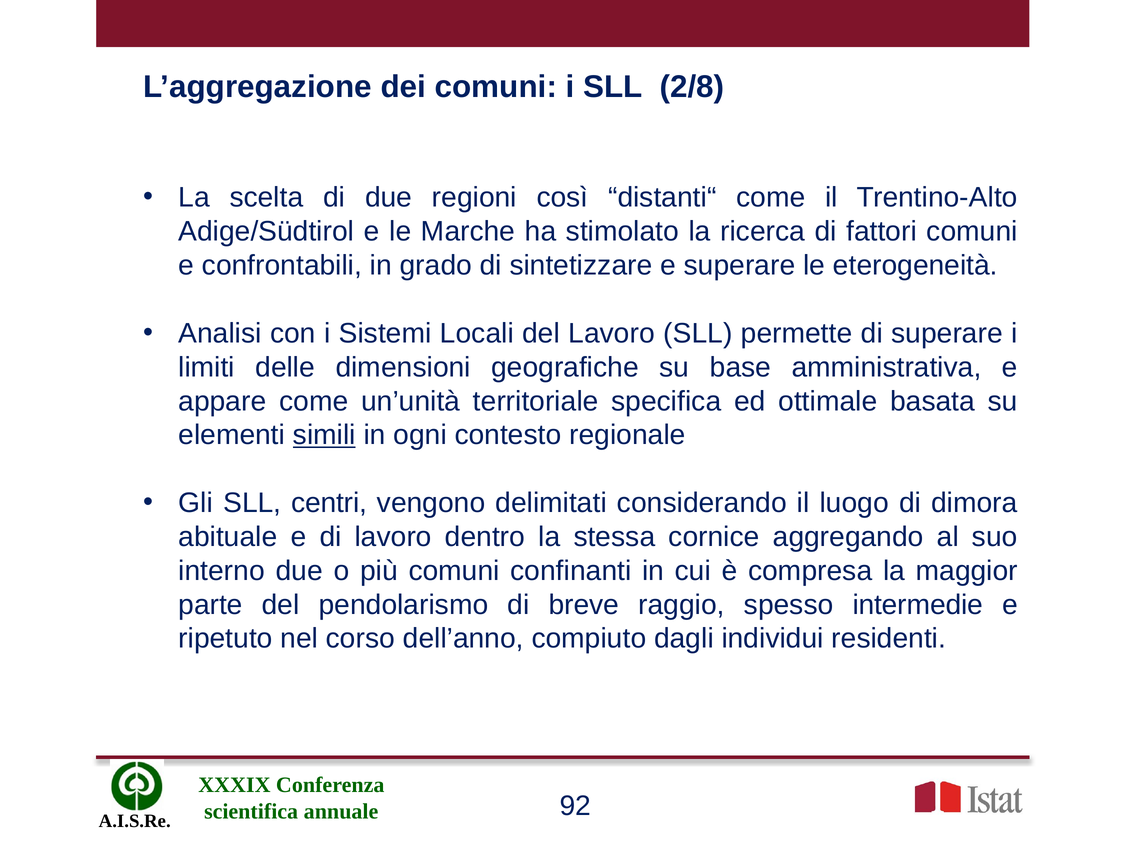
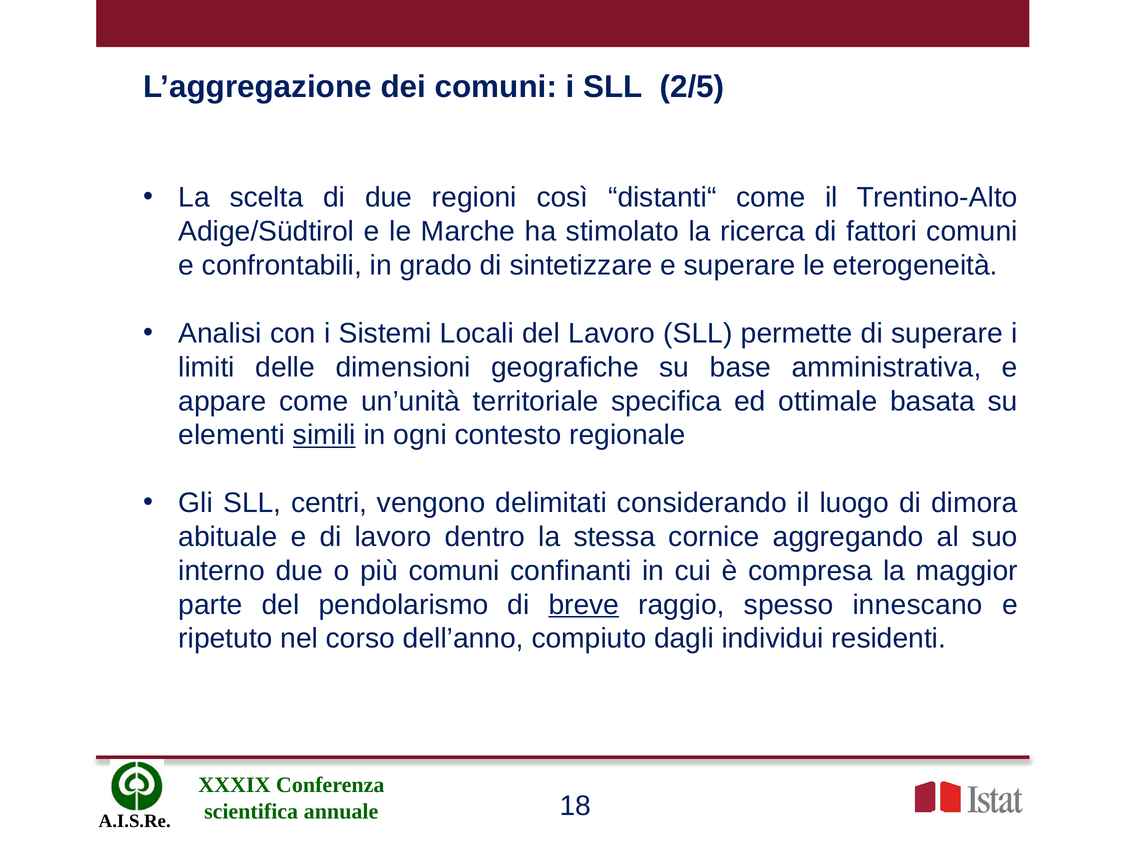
2/8: 2/8 -> 2/5 (692, 87)
breve underline: none -> present (584, 605)
intermedie: intermedie -> innescano (918, 605)
92: 92 -> 18 (575, 806)
